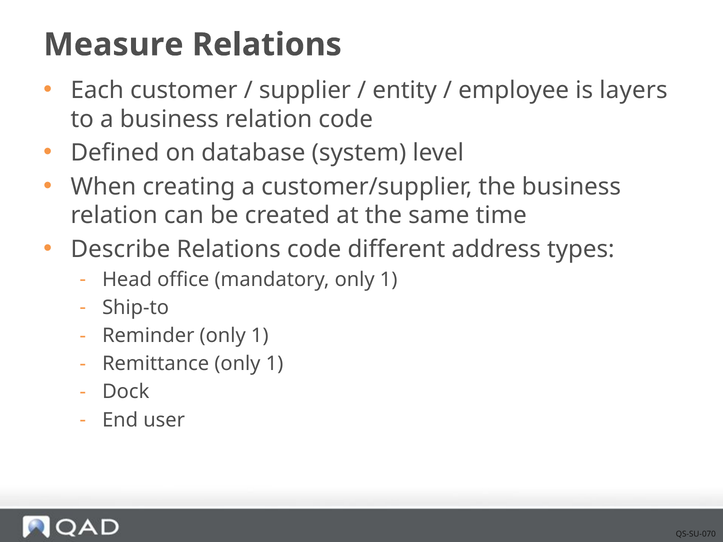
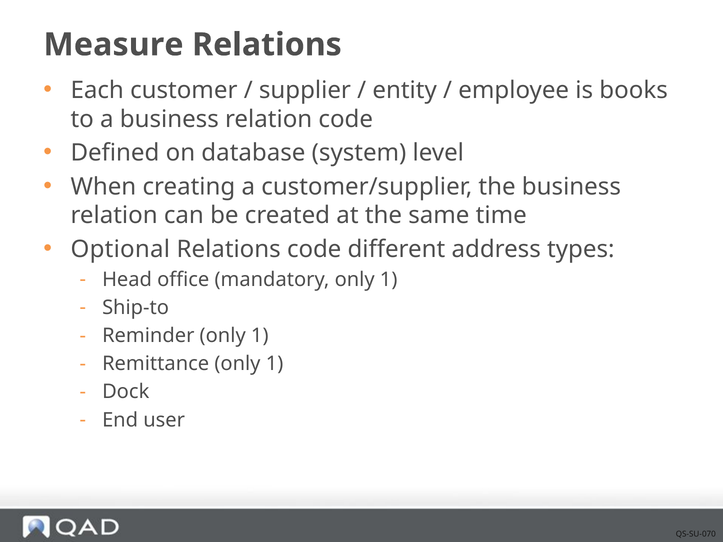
layers: layers -> books (634, 90)
Describe: Describe -> Optional (120, 249)
